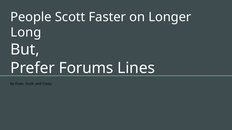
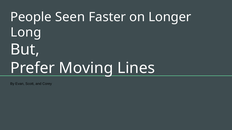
People Scott: Scott -> Seen (70, 17)
Forums: Forums -> Moving (86, 68)
